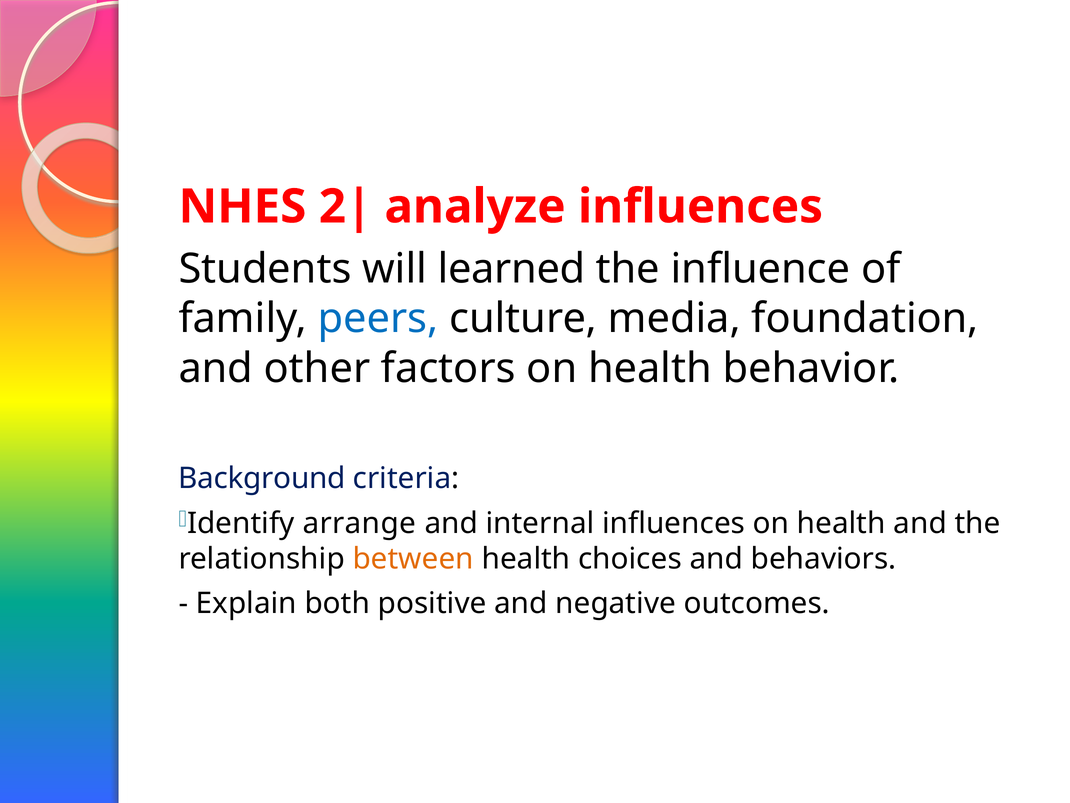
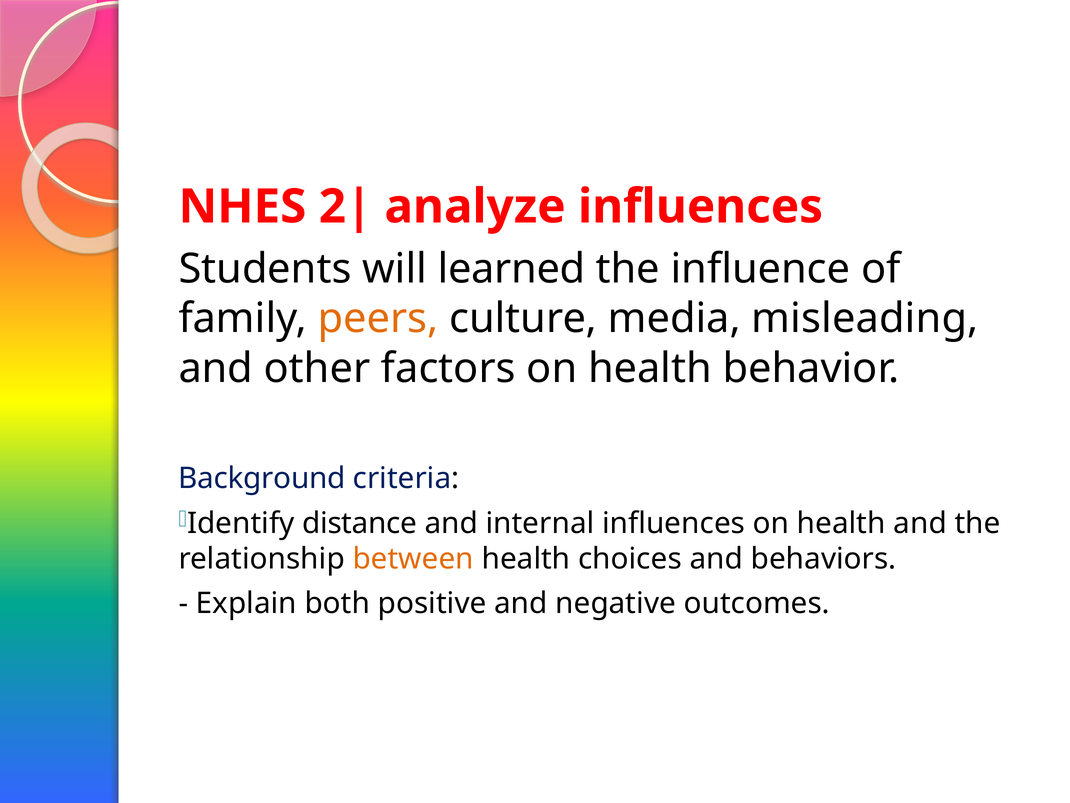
peers colour: blue -> orange (378, 319)
foundation: foundation -> misleading (865, 319)
arrange: arrange -> distance (360, 523)
